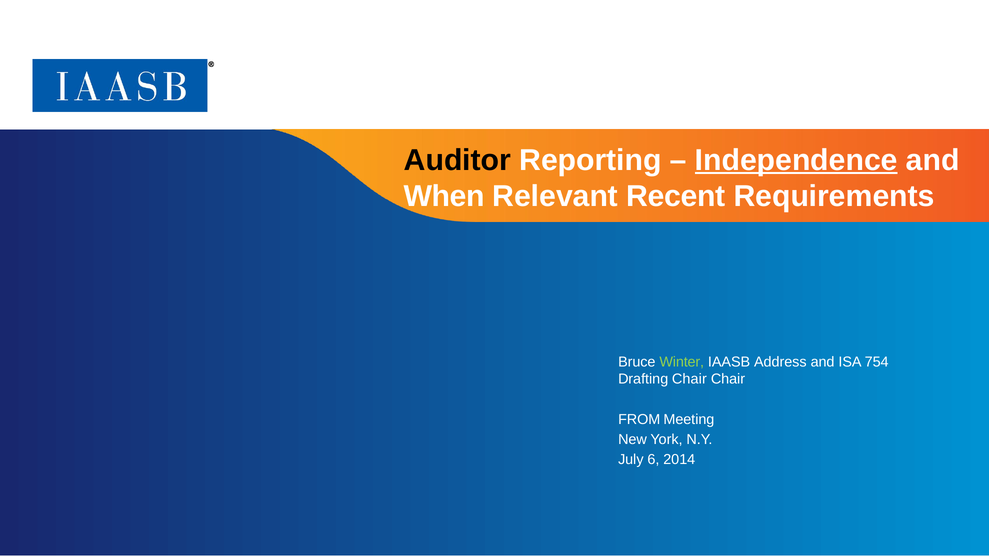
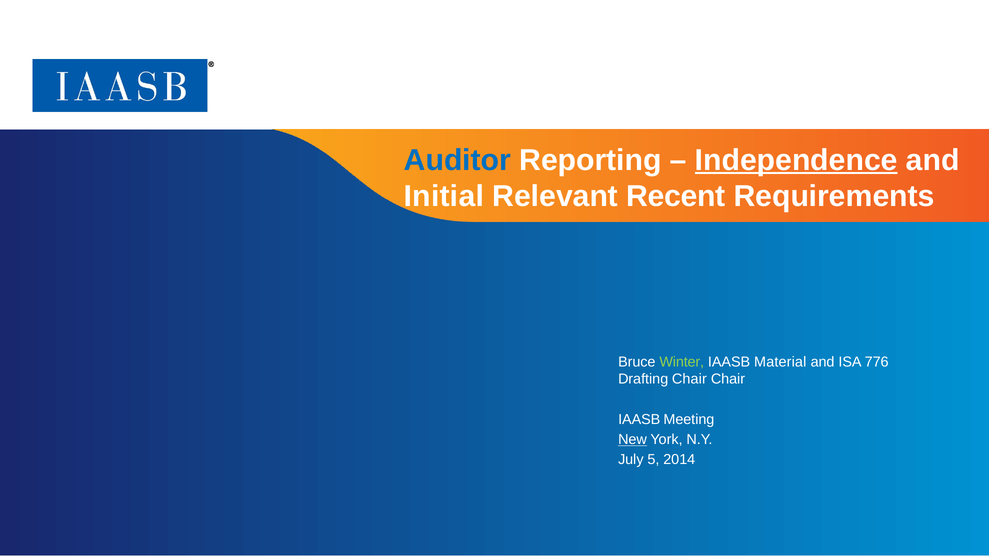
Auditor colour: black -> blue (457, 160)
When: When -> Initial (444, 196)
Address: Address -> Material (780, 362)
754: 754 -> 776 (877, 362)
FROM: FROM -> IAASB (639, 420)
New underline: none -> present (632, 440)
6: 6 -> 5 (653, 460)
